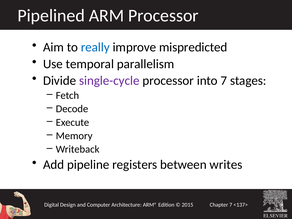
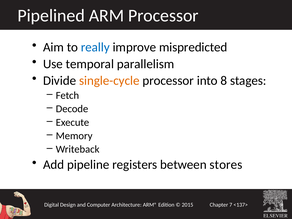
single-cycle colour: purple -> orange (109, 81)
into 7: 7 -> 8 (224, 81)
writes: writes -> stores (226, 165)
